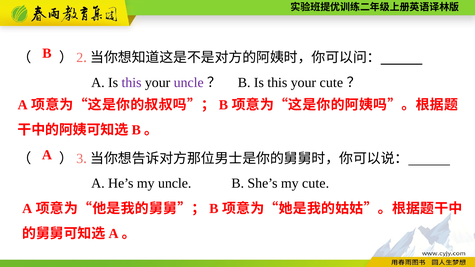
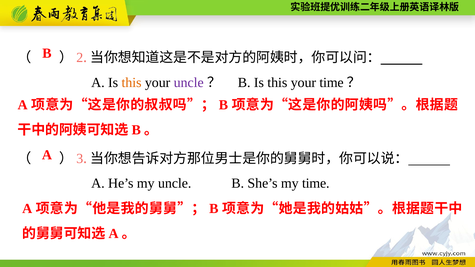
this colour: purple -> orange (132, 83)
your cute: cute -> time (332, 83)
my cute: cute -> time (316, 184)
